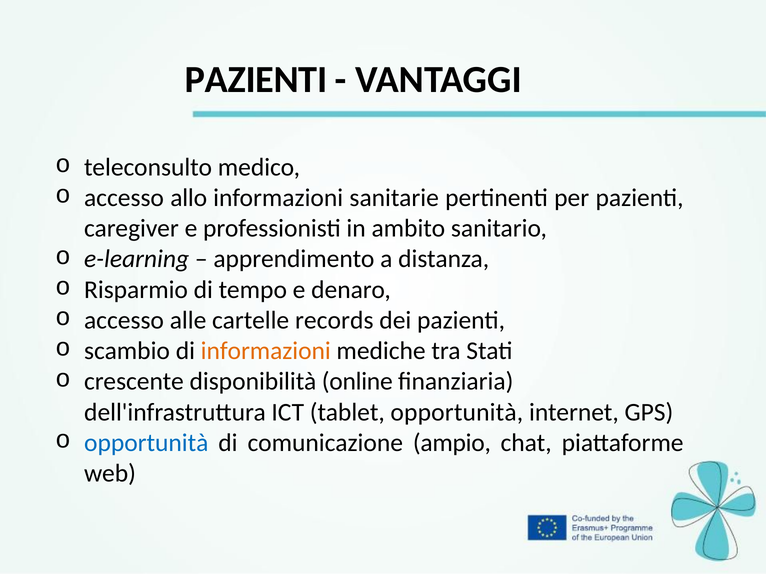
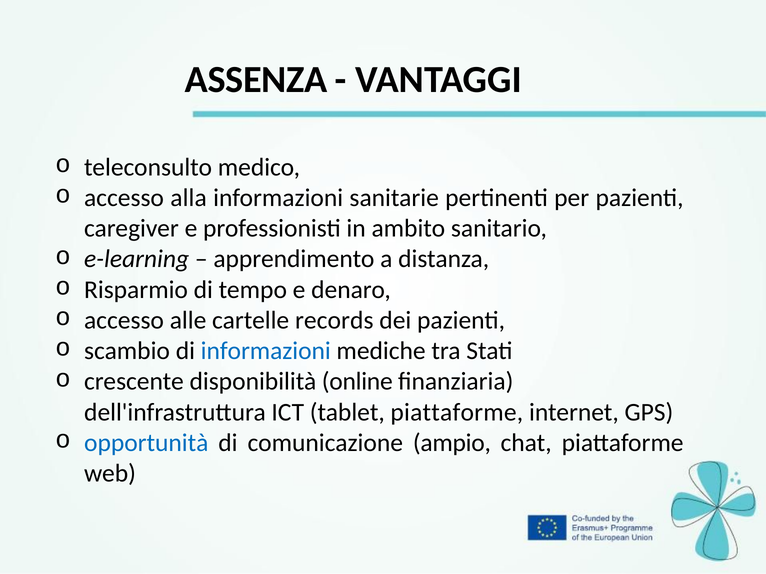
PAZIENTI: PAZIENTI -> ASSENZA (256, 80)
allo: allo -> alla (189, 198)
informazioni colour: orange -> blue (266, 351)
tablet opportunità: opportunità -> piattaforme (457, 412)
